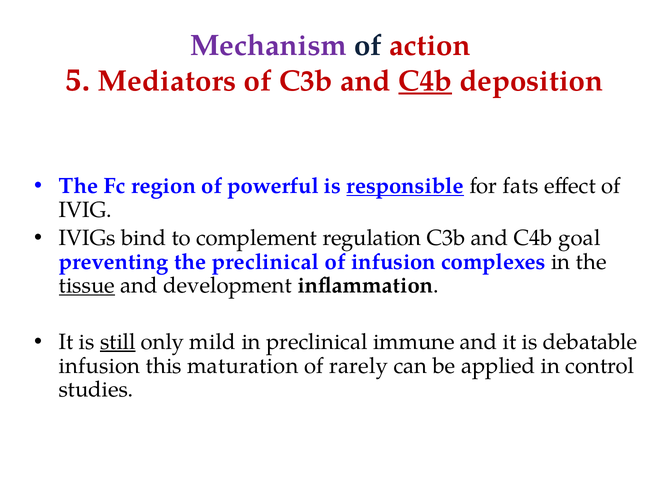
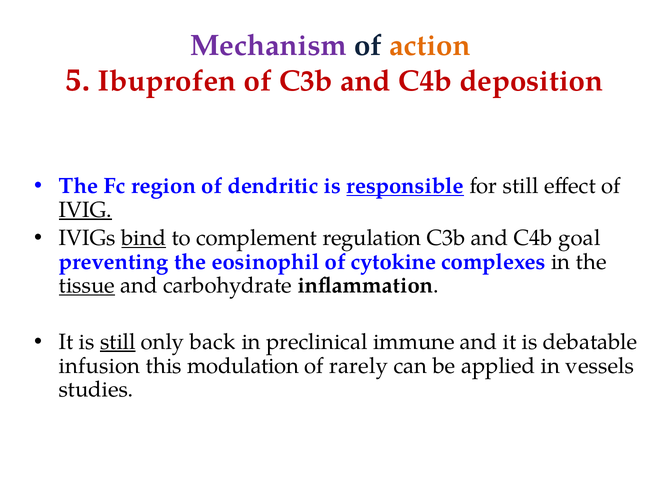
action colour: red -> orange (430, 46)
Mediators: Mediators -> Ibuprofen (167, 81)
C4b underline: present -> none (425, 81)
powerful: powerful -> dendritic (273, 186)
for fats: fats -> still (521, 186)
IVIG underline: none -> present (85, 210)
bind underline: none -> present (144, 238)
the preclinical: preclinical -> eosinophil (266, 262)
of infusion: infusion -> cytokine (394, 262)
development: development -> carbohydrate (228, 285)
mild: mild -> back (213, 342)
maturation: maturation -> modulation (243, 366)
control: control -> vessels (600, 366)
